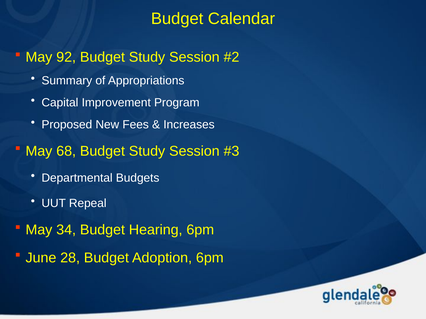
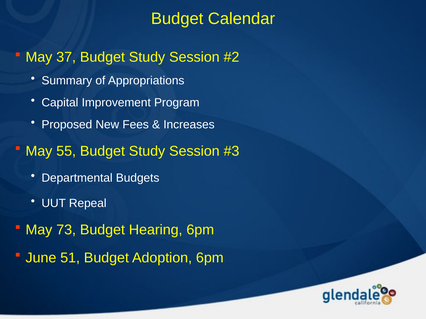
92: 92 -> 37 (66, 57)
68: 68 -> 55 (66, 151)
34: 34 -> 73 (66, 230)
28: 28 -> 51 (70, 258)
